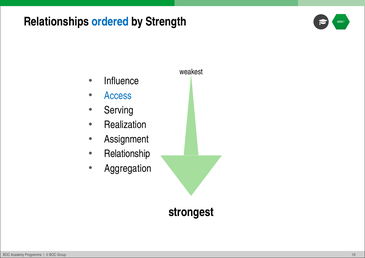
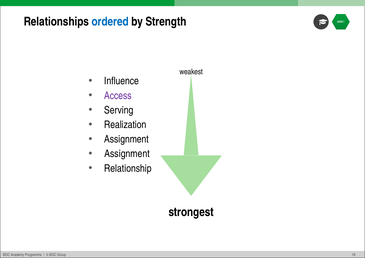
Access colour: blue -> purple (118, 96)
Relationship: Relationship -> Assignment (127, 154)
Aggregation: Aggregation -> Relationship (128, 168)
